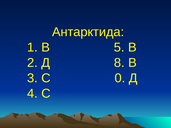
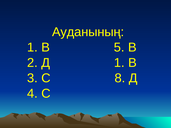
Антарктида: Антарктида -> Ауданының (88, 32)
Д 8: 8 -> 1 (119, 63)
0: 0 -> 8 (120, 78)
